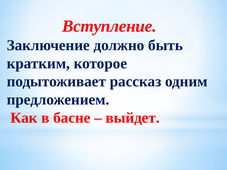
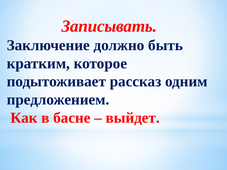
Вступление: Вступление -> Записывать (109, 26)
